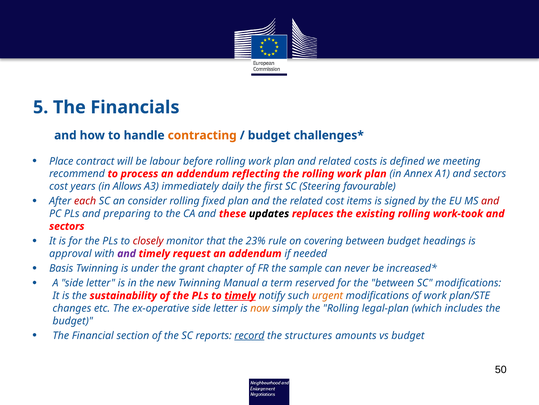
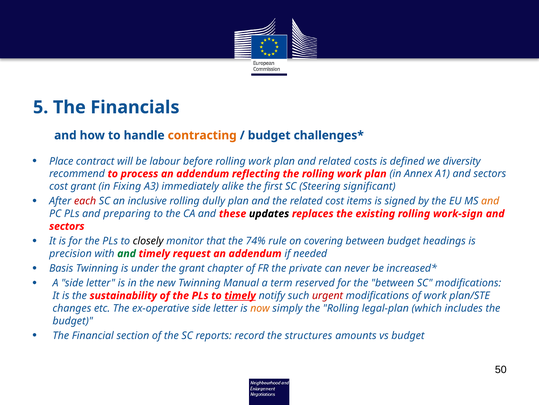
meeting: meeting -> diversity (462, 161)
cost years: years -> grant (83, 186)
Allows: Allows -> Fixing (127, 186)
daily: daily -> alike (233, 186)
favourable: favourable -> significant (369, 186)
consider: consider -> inclusive (147, 201)
fixed: fixed -> dully (214, 201)
and colour: red -> orange (490, 201)
work-took: work-took -> work-sign (458, 213)
closely colour: red -> black (148, 241)
23%: 23% -> 74% (256, 241)
approval: approval -> precision (70, 253)
and colour: purple -> green (127, 253)
sample: sample -> private (305, 268)
urgent colour: orange -> red (328, 295)
record underline: present -> none (249, 335)
